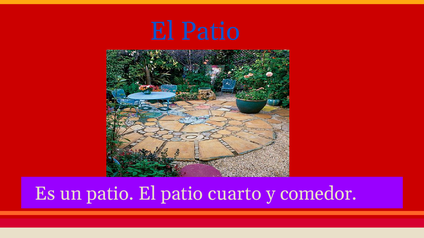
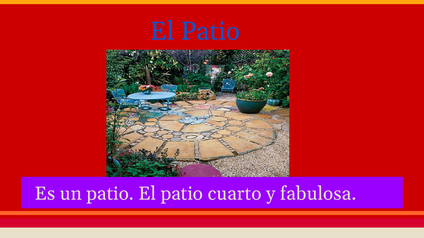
comedor: comedor -> fabulosa (318, 194)
